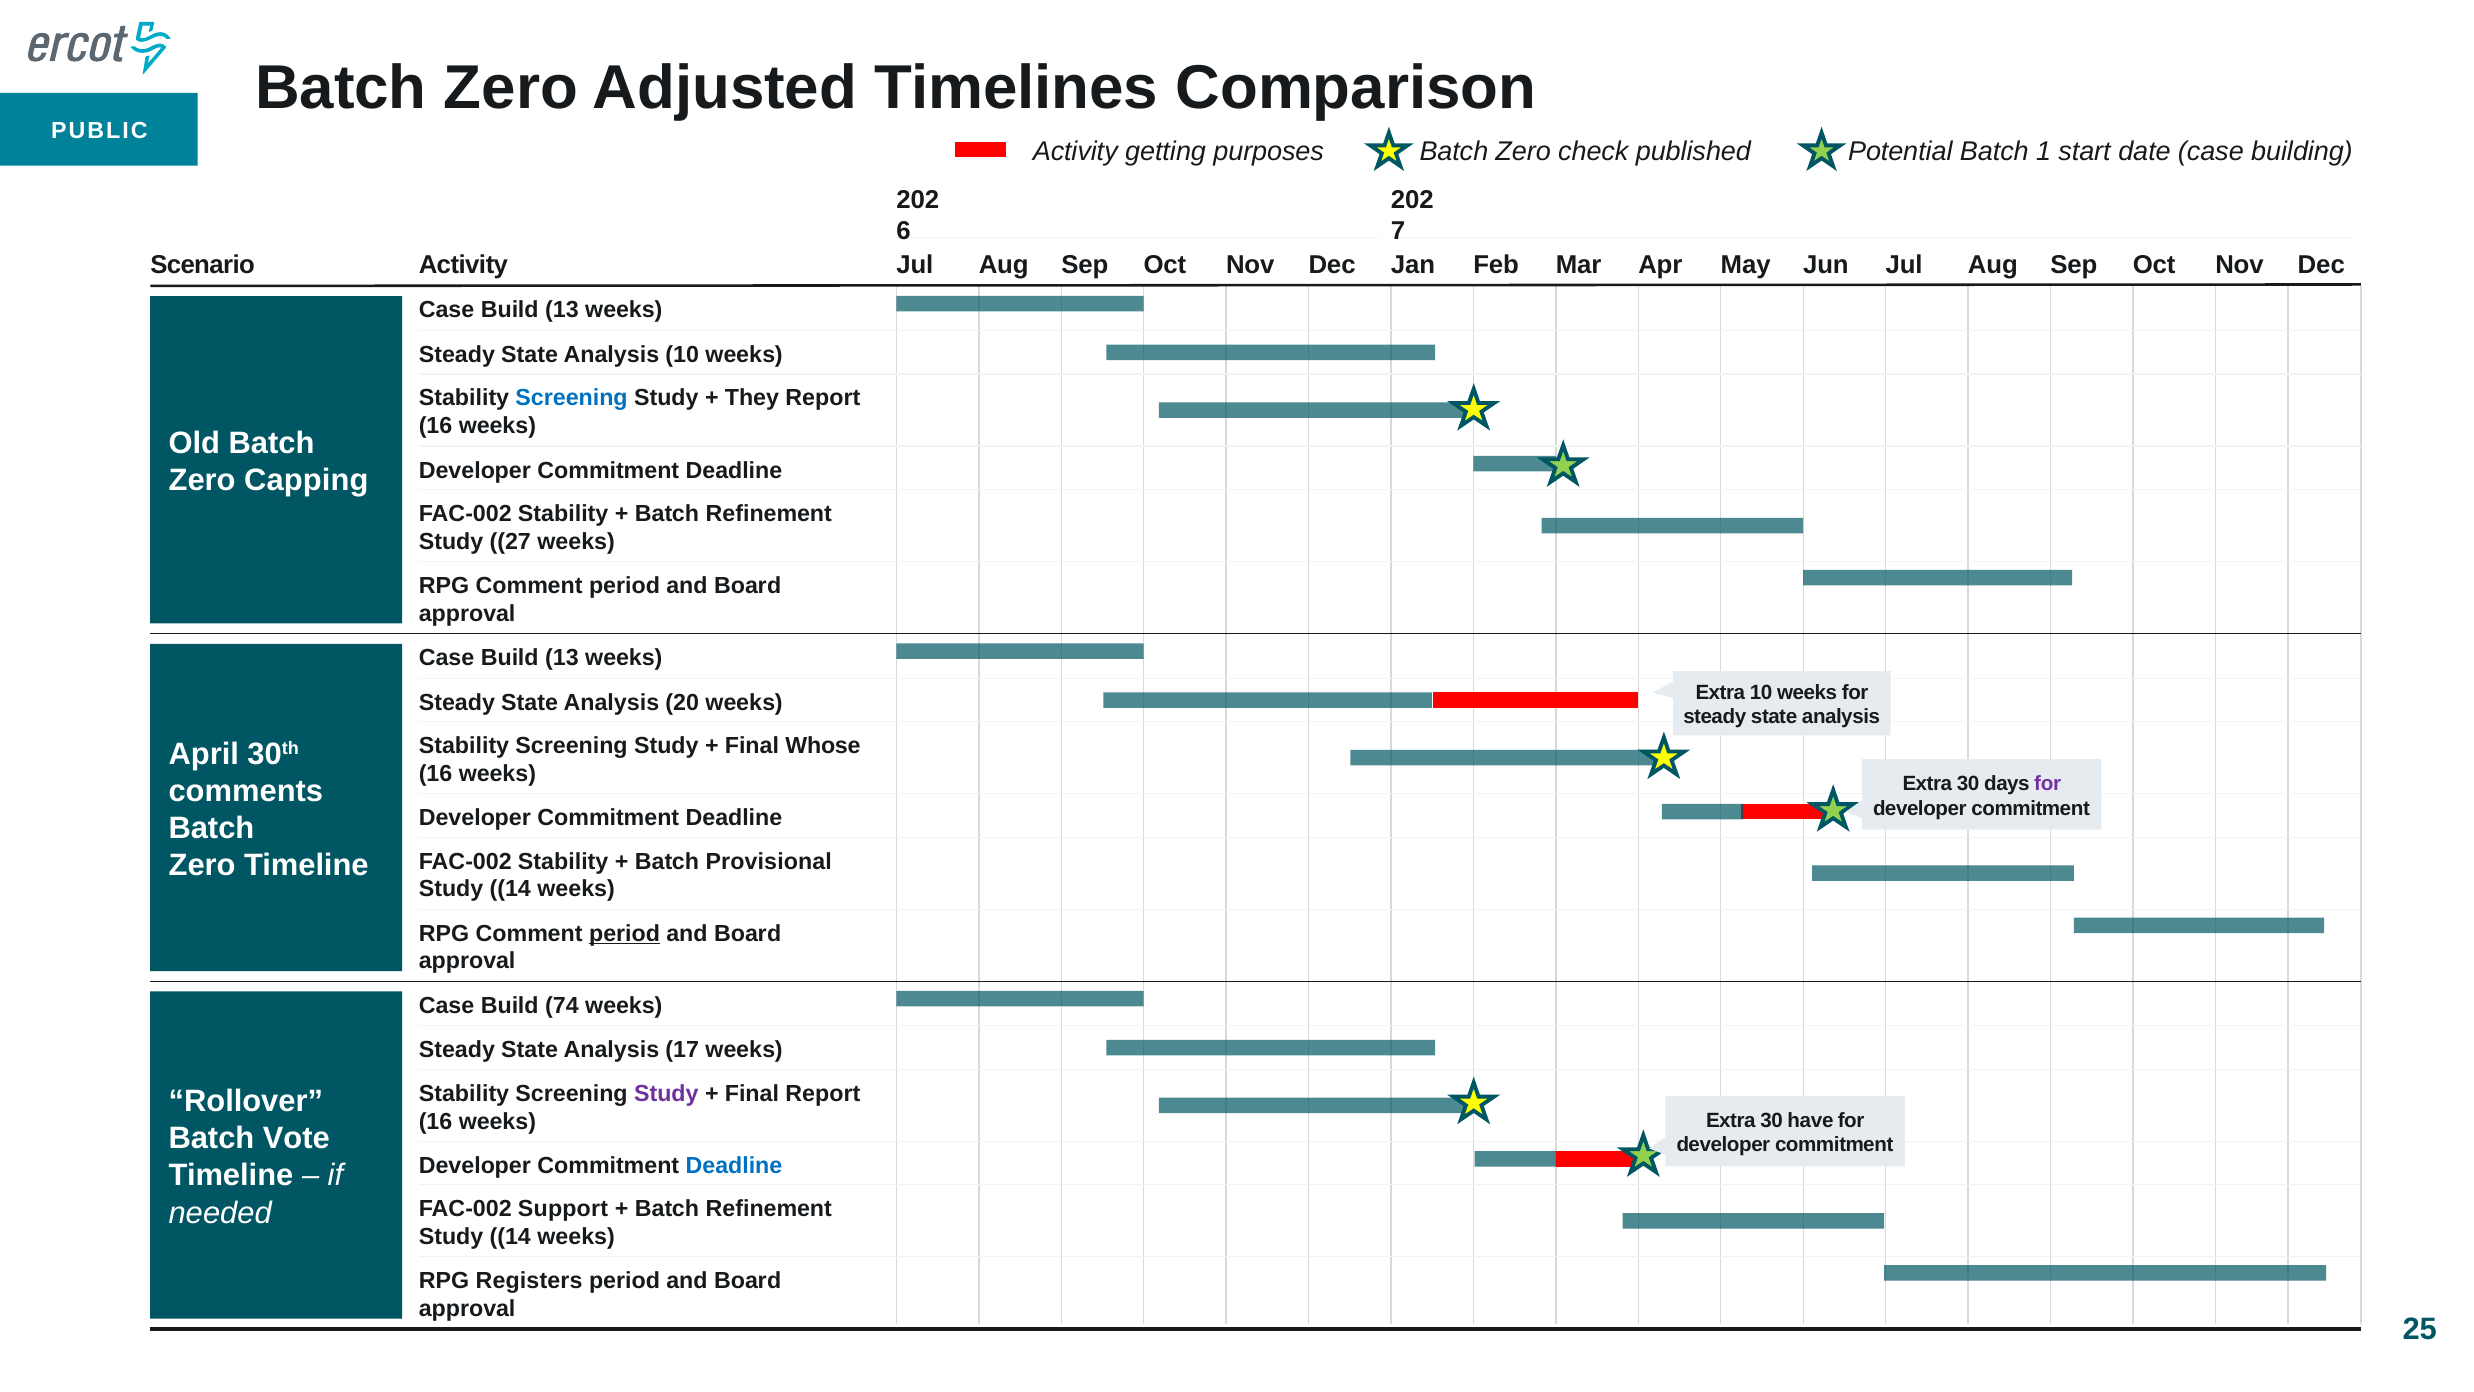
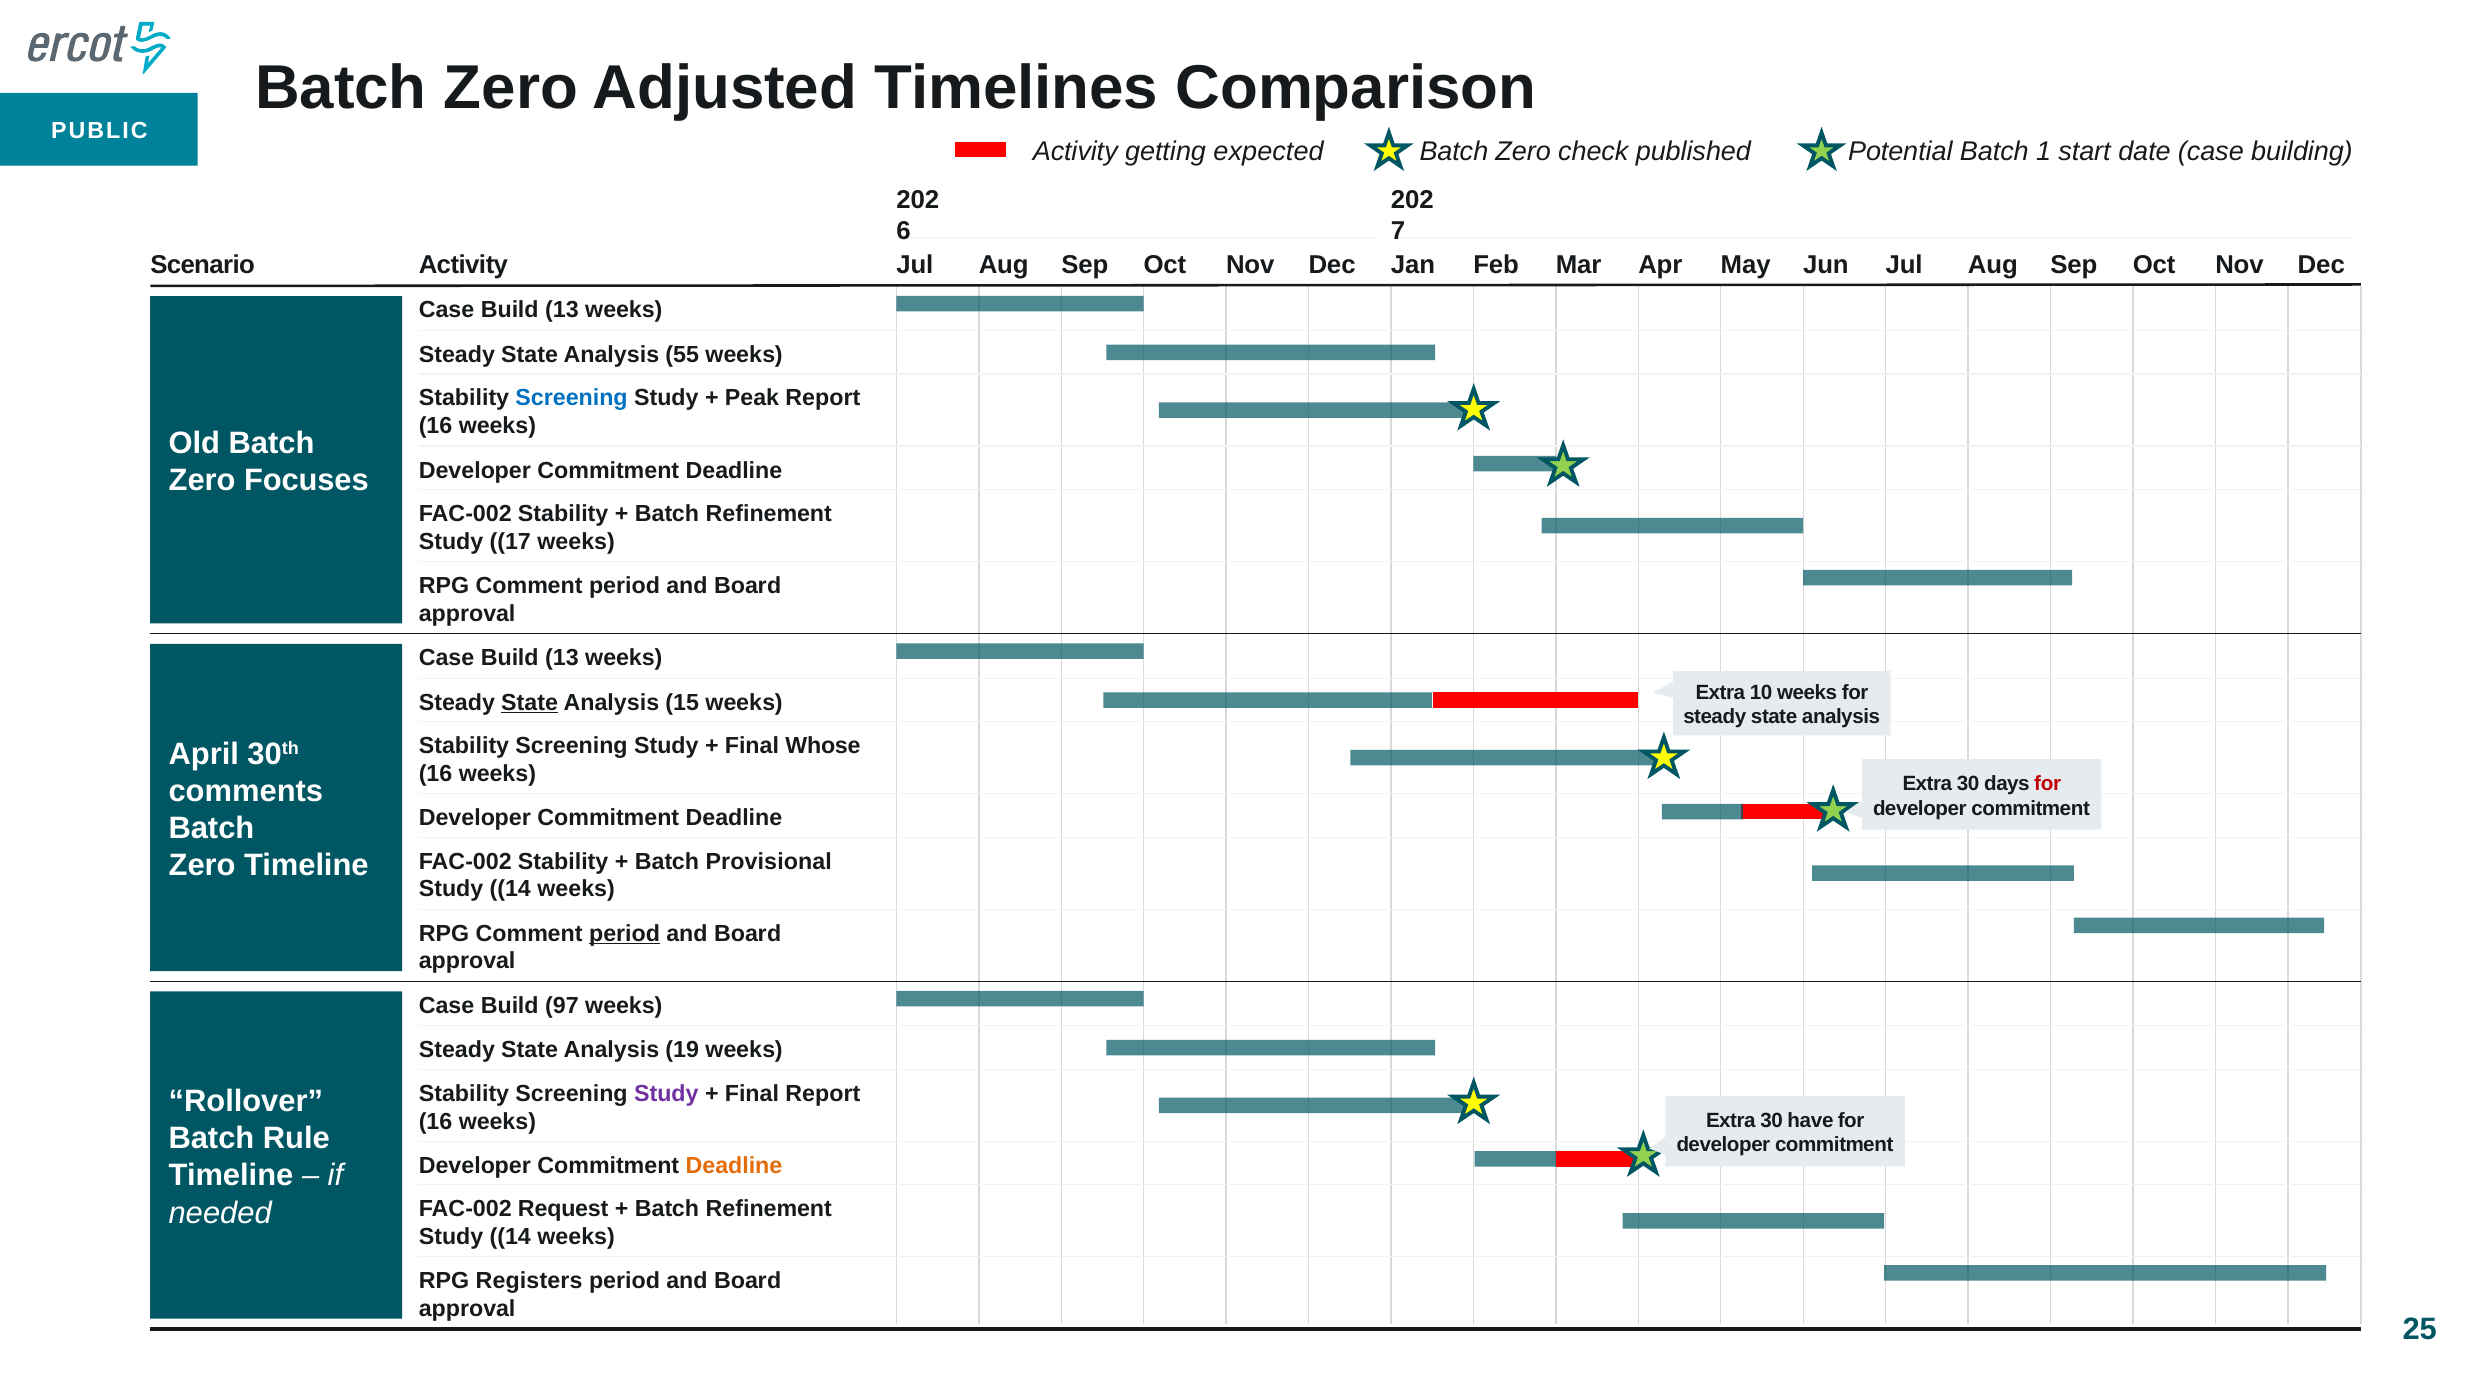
purposes: purposes -> expected (1269, 151)
Analysis 10: 10 -> 55 (682, 355)
They: They -> Peak (752, 398)
Capping: Capping -> Focuses (306, 480)
27: 27 -> 17 (510, 542)
State underline: none -> present (530, 702)
20: 20 -> 15 (682, 702)
for colour: purple -> red (2048, 783)
74: 74 -> 97 (562, 1005)
17: 17 -> 19 (682, 1050)
Vote: Vote -> Rule (296, 1138)
Deadline colour: blue -> orange (734, 1165)
Support: Support -> Request (563, 1209)
